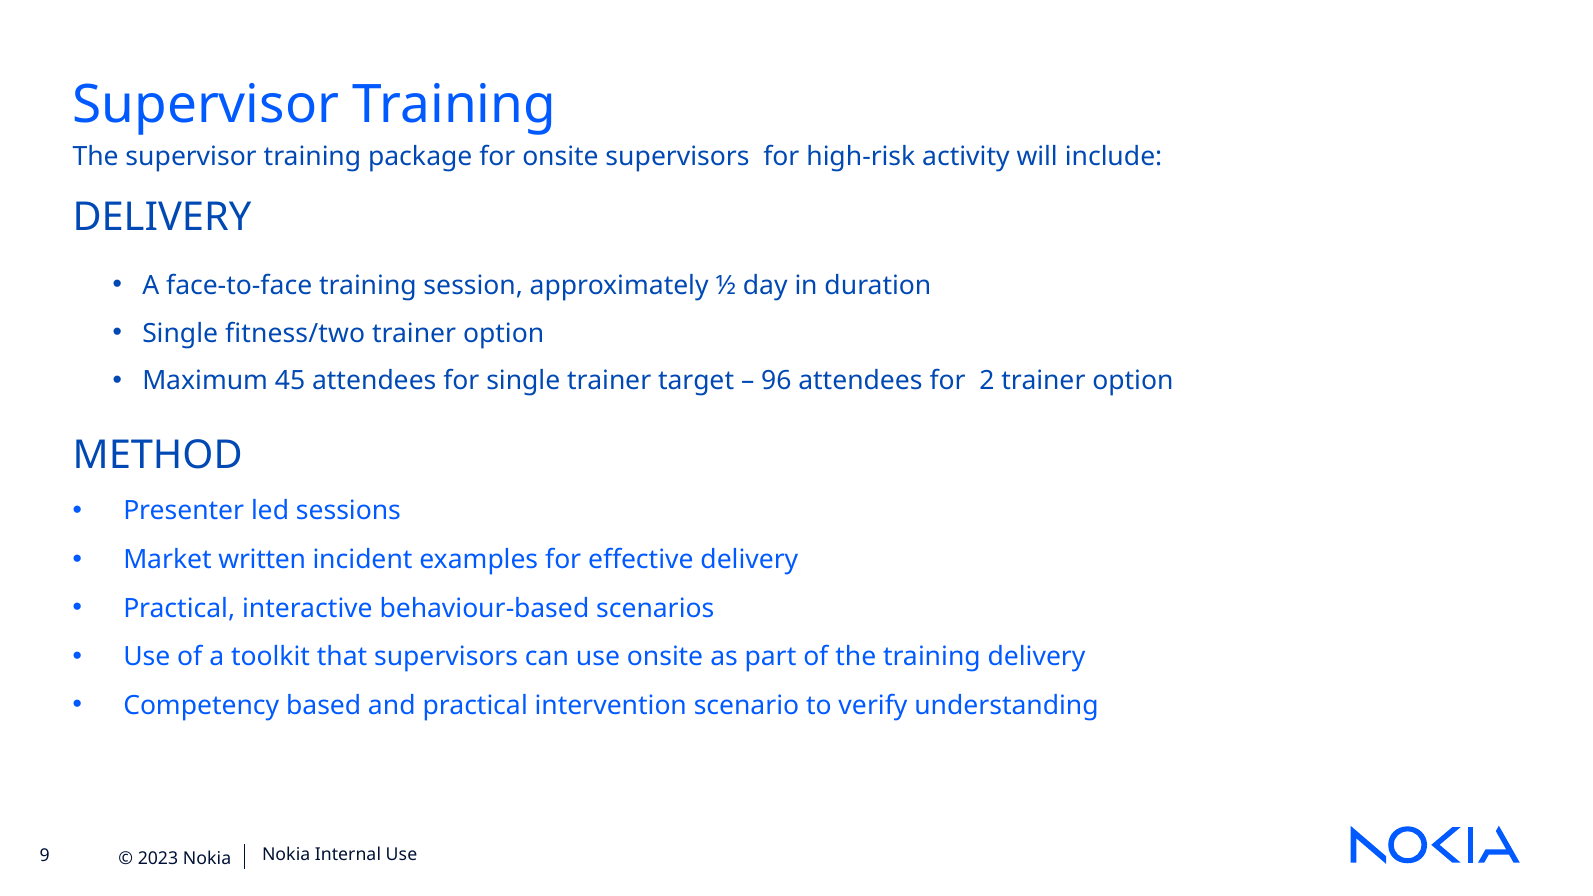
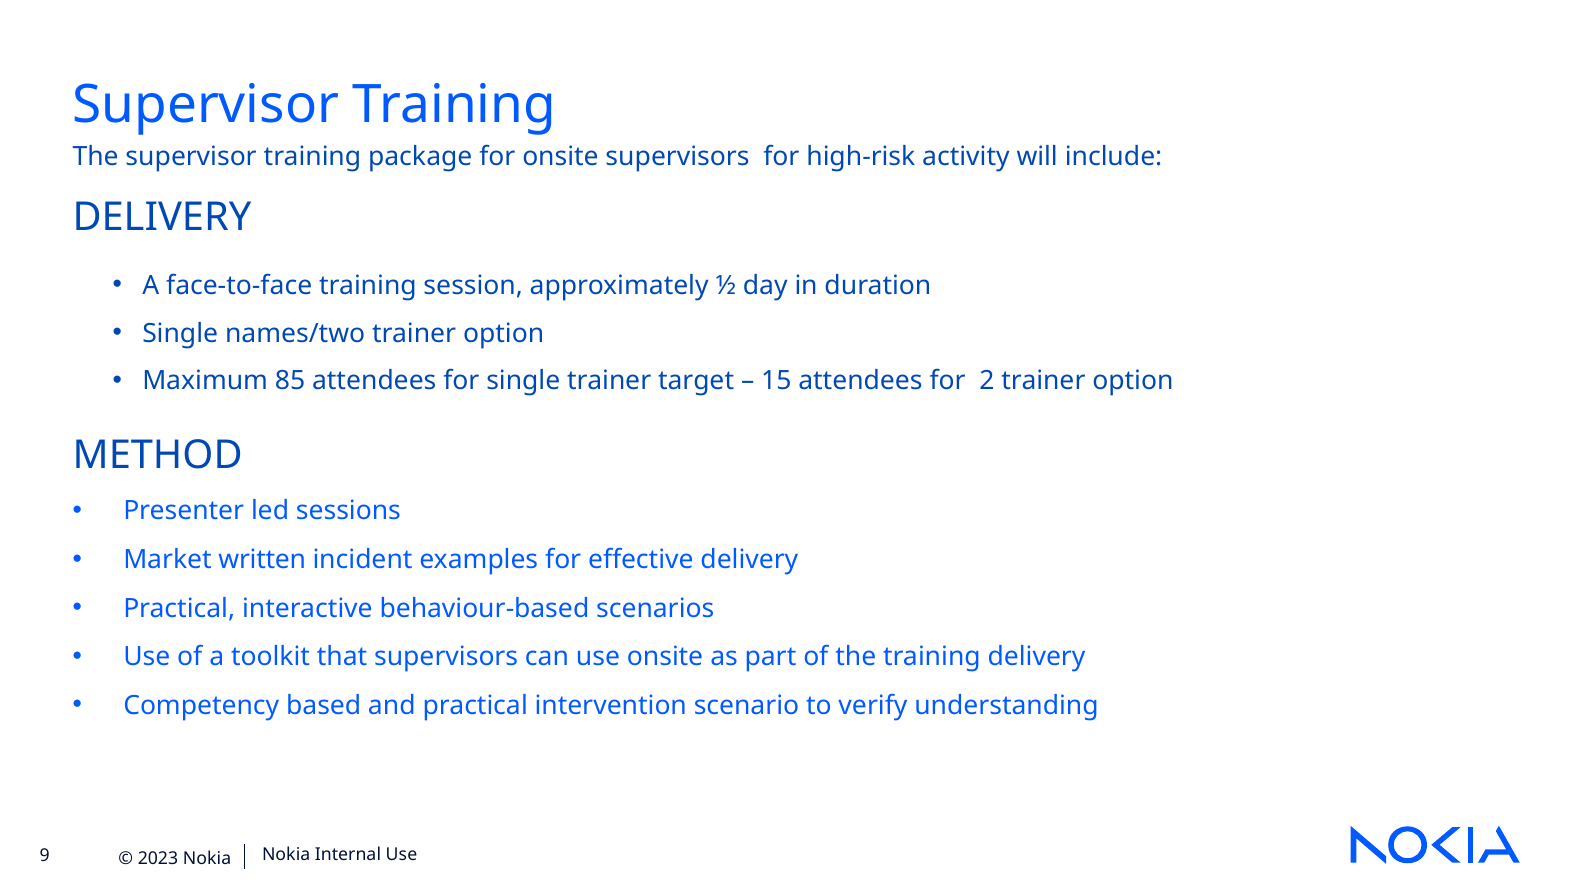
fitness/two: fitness/two -> names/two (295, 333)
45: 45 -> 85 (290, 381)
96: 96 -> 15 (776, 381)
